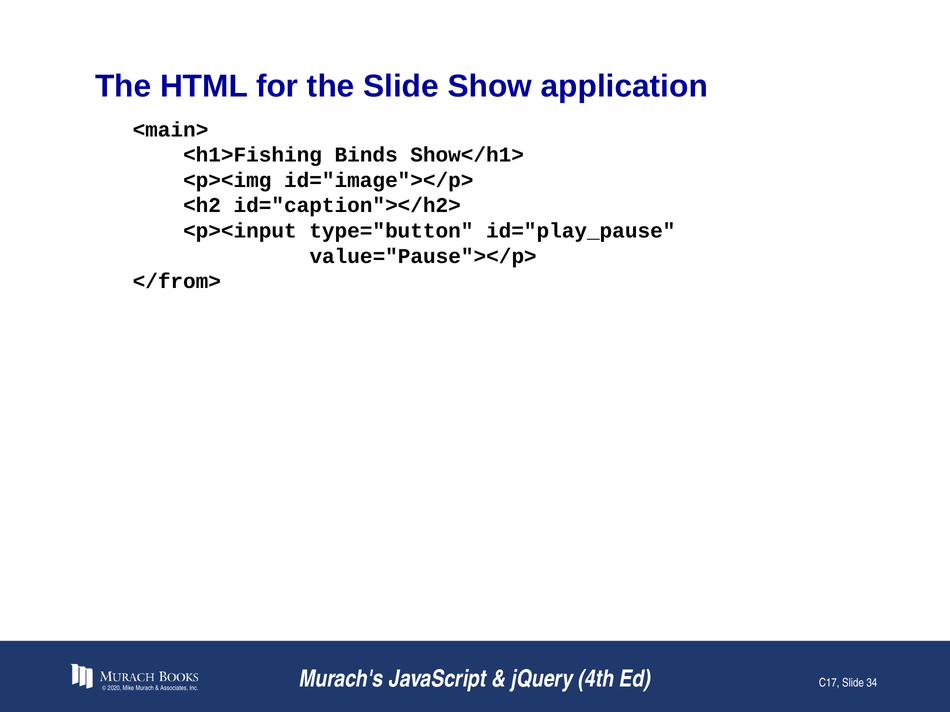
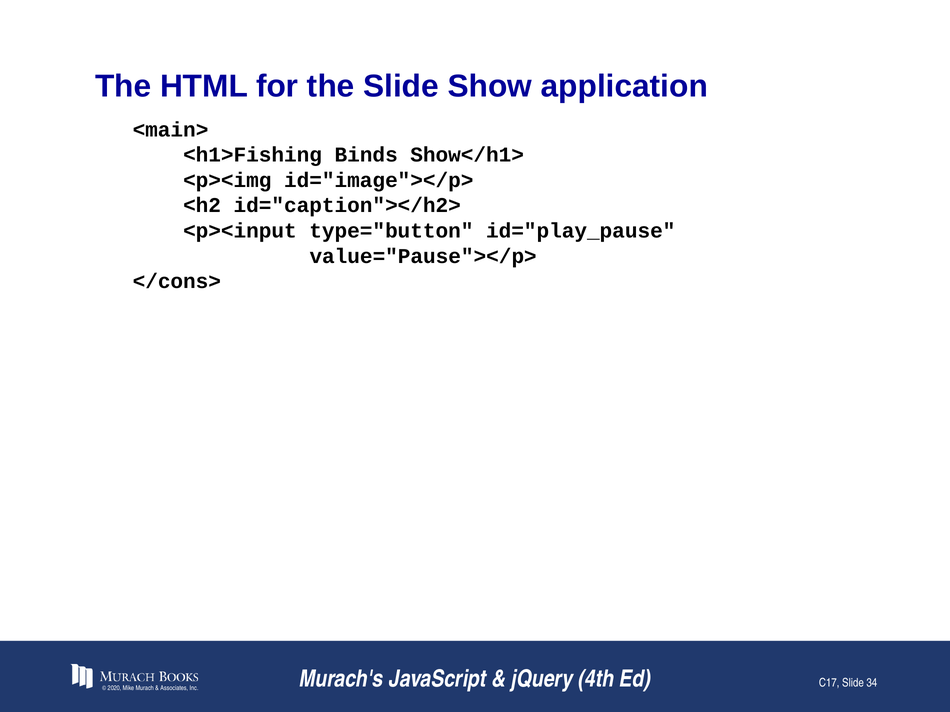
</from>: </from> -> </cons> (177, 282)
